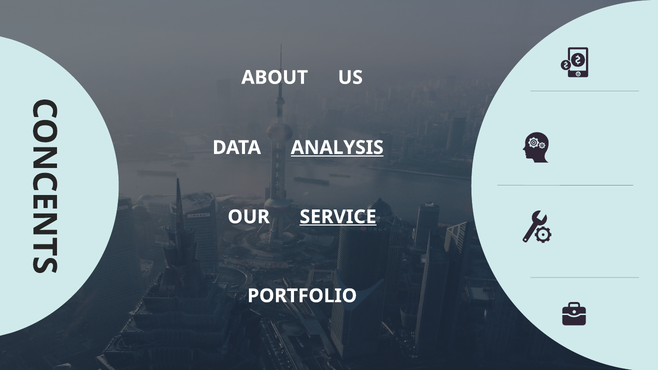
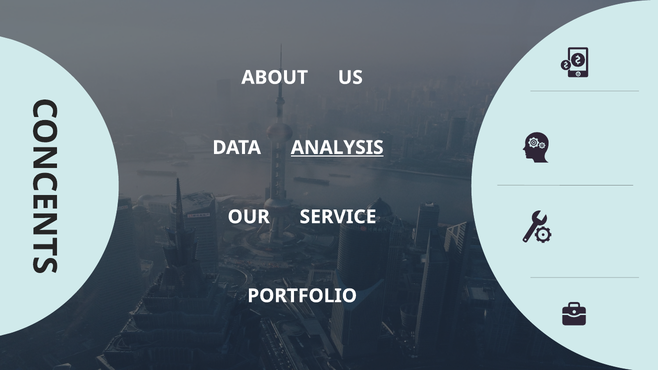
SERVICE underline: present -> none (338, 217)
